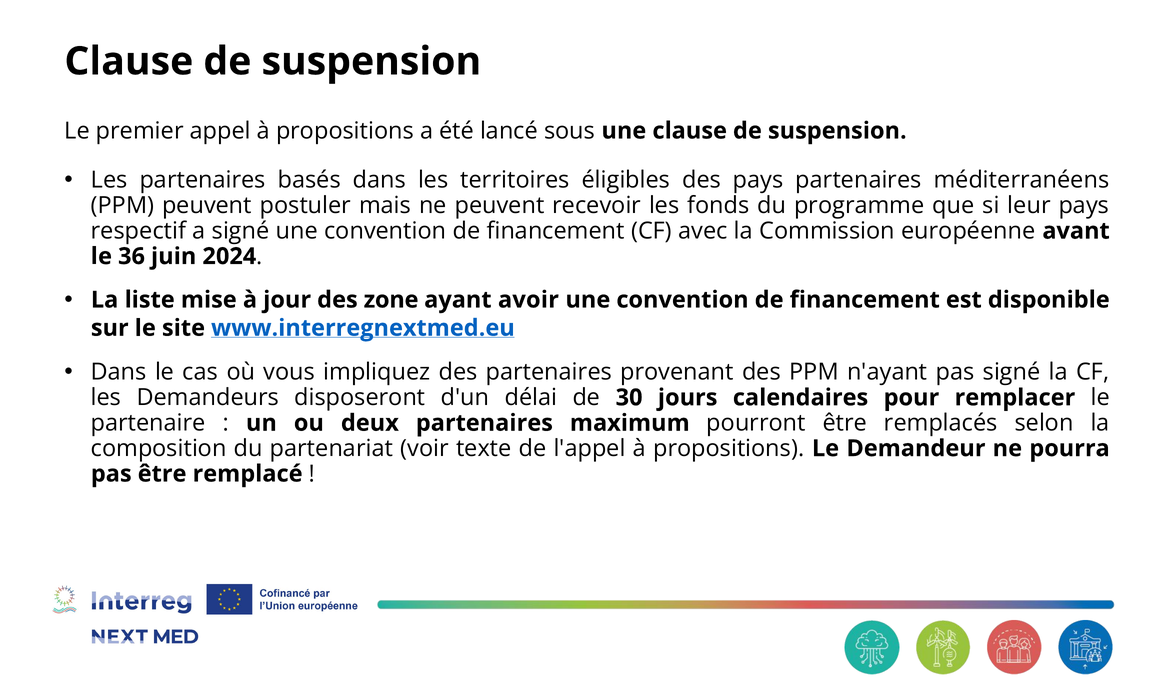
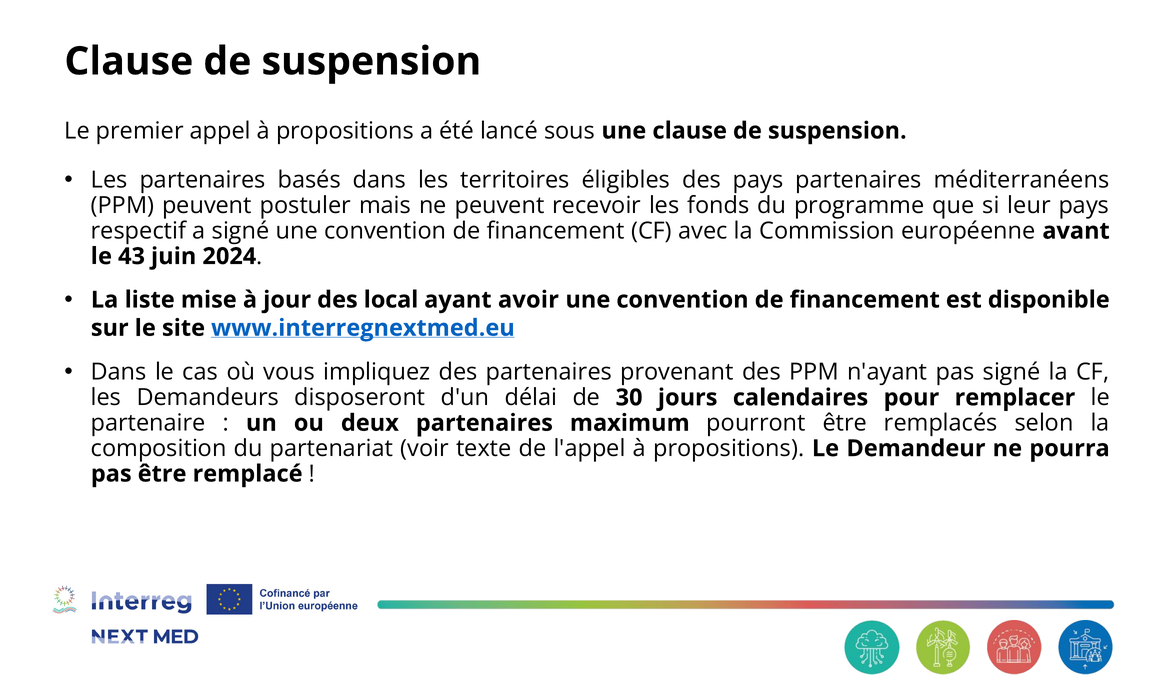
36: 36 -> 43 (132, 256)
zone: zone -> local (391, 300)
